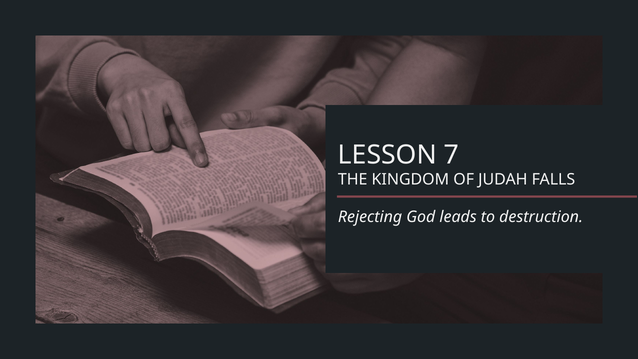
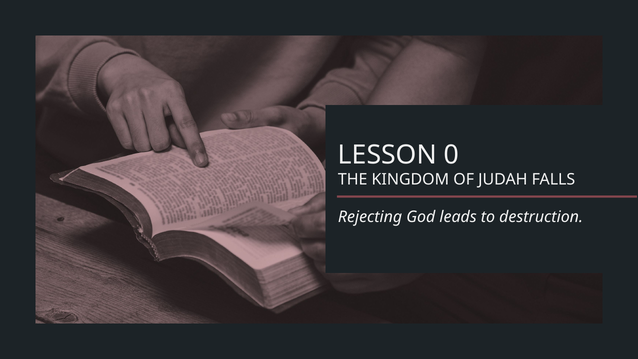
7: 7 -> 0 (451, 155)
